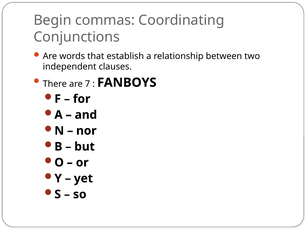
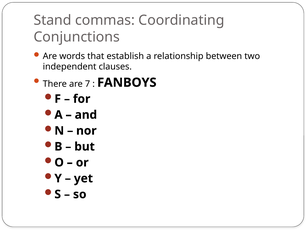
Begin: Begin -> Stand (53, 20)
